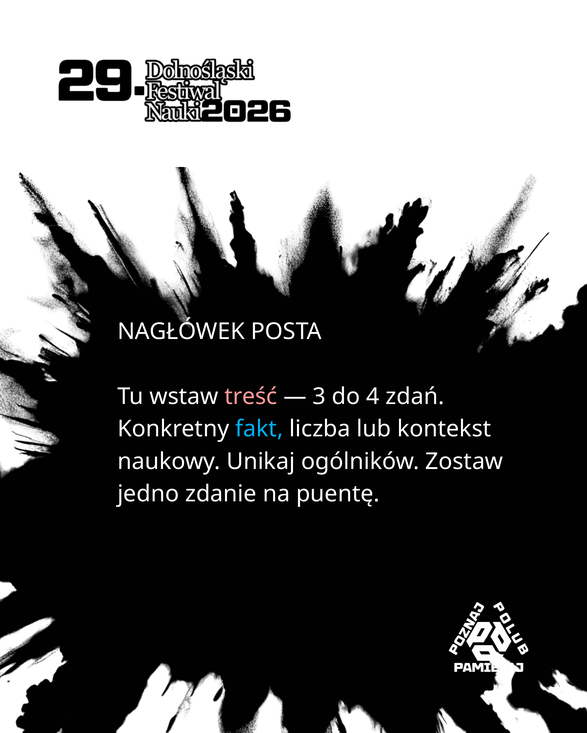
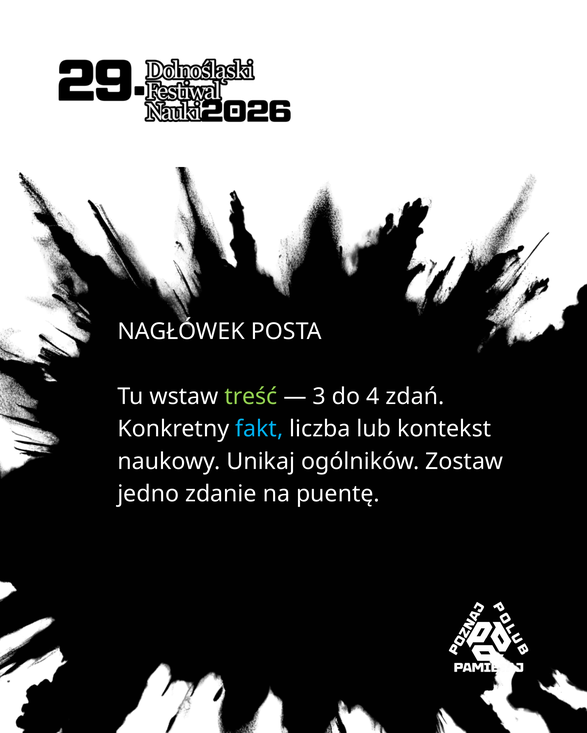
treść colour: pink -> light green (251, 397)
